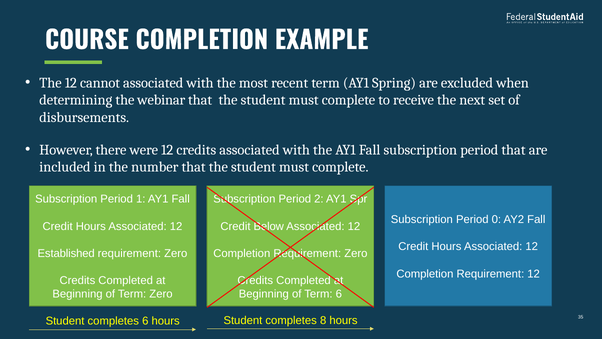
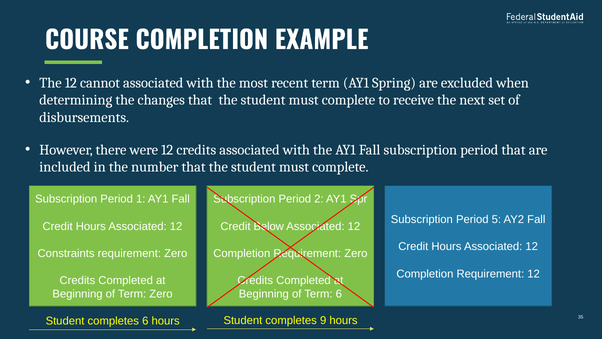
webinar: webinar -> changes (161, 100)
0: 0 -> 5 (496, 219)
Established: Established -> Constraints (66, 253)
8: 8 -> 9 (323, 320)
